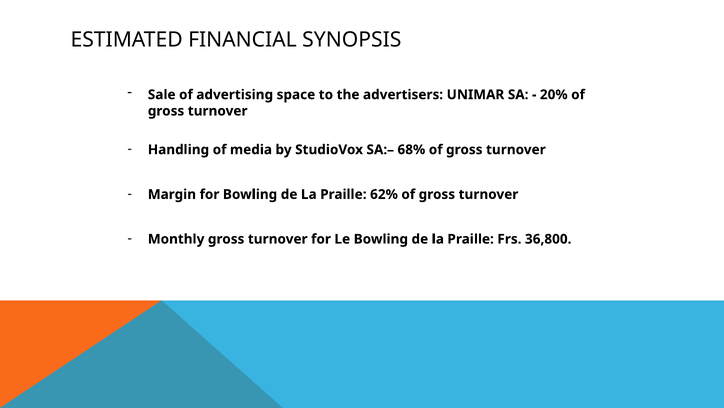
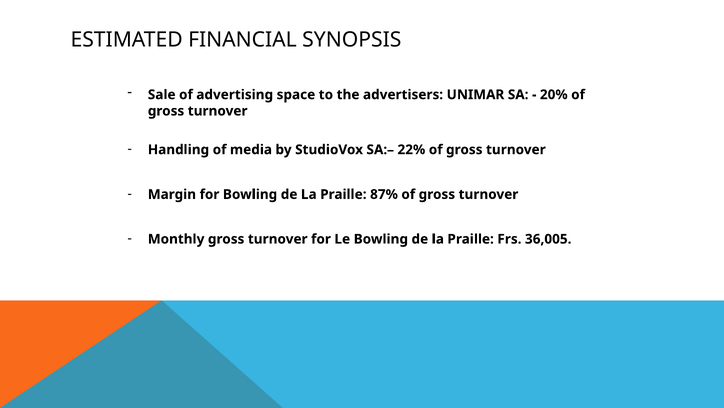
68%: 68% -> 22% (411, 149)
62%: 62% -> 87% (384, 194)
36,800: 36,800 -> 36,005 (548, 239)
